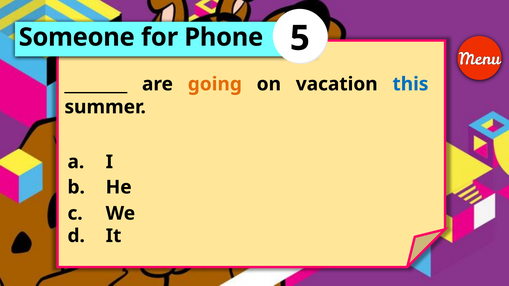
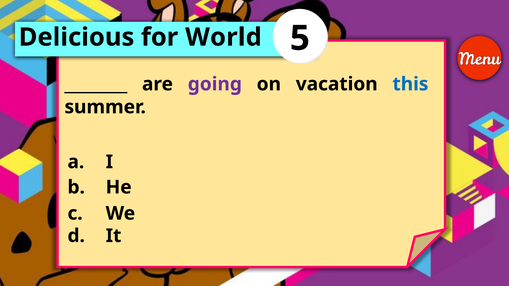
Someone: Someone -> Delicious (77, 37)
Phone: Phone -> World (223, 37)
going colour: orange -> purple (215, 84)
